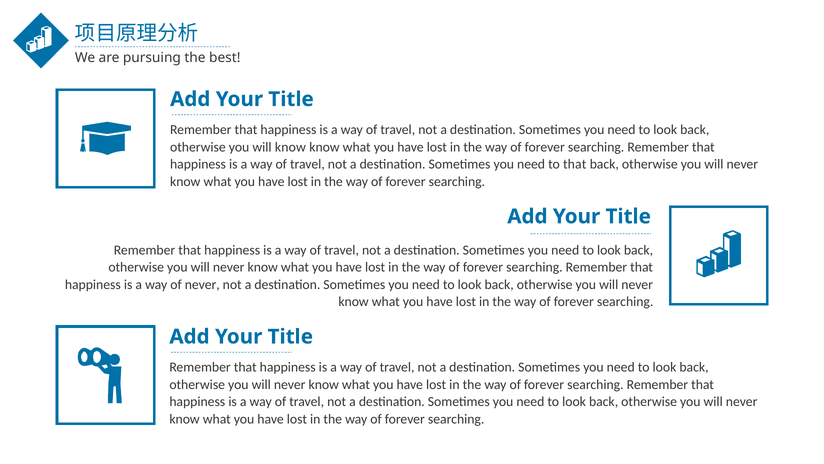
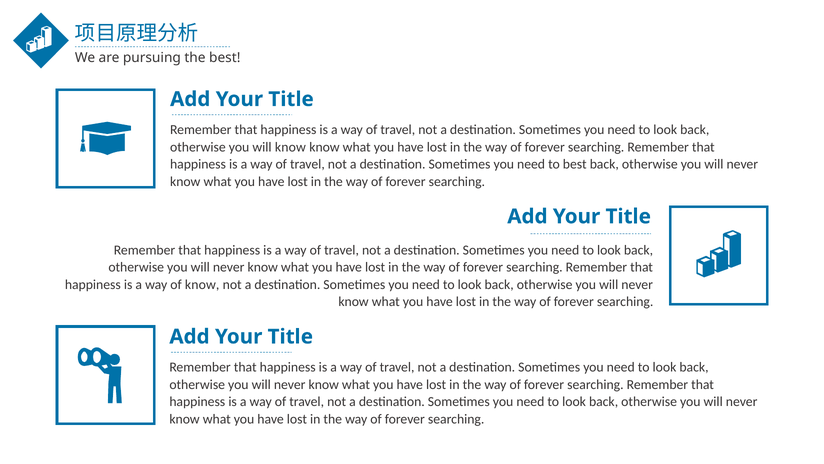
to that: that -> best (575, 164)
of never: never -> know (202, 284)
